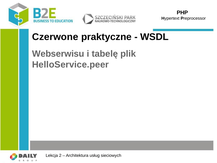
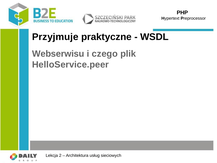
Czerwone: Czerwone -> Przyjmuje (55, 37)
tabelę: tabelę -> czego (105, 54)
